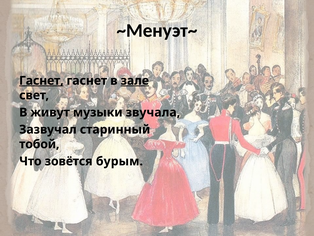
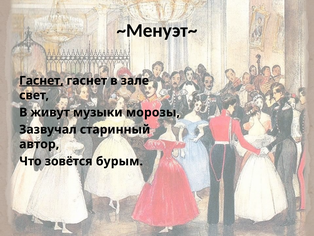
зале underline: present -> none (135, 81)
звучала: звучала -> морозы (153, 112)
тобой: тобой -> автор (39, 144)
